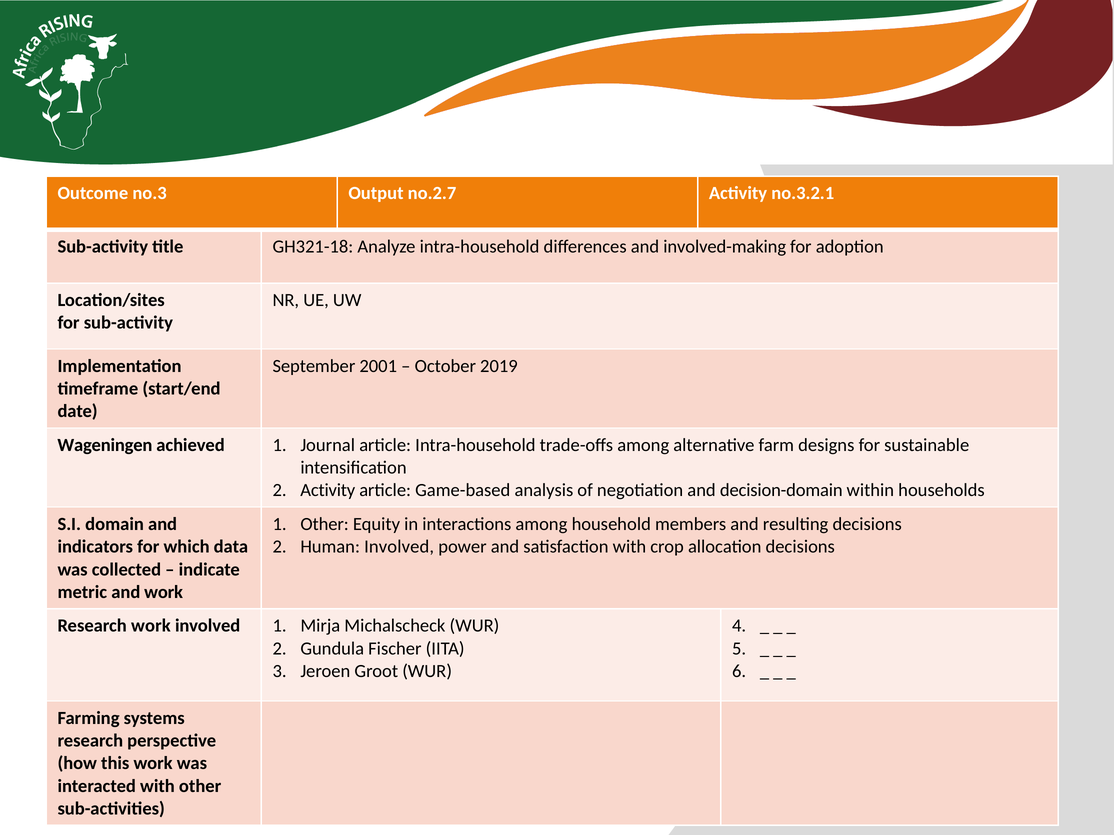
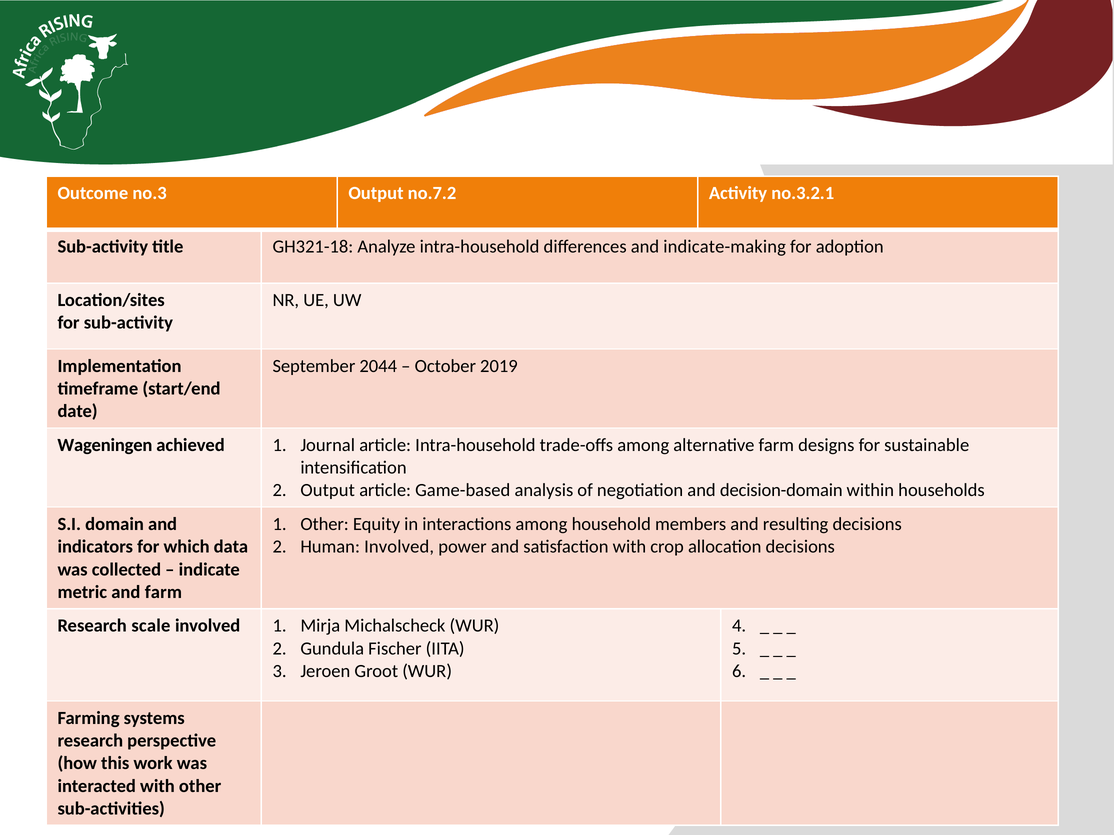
no.2.7: no.2.7 -> no.7.2 (432, 193)
involved-making: involved-making -> indicate-making (725, 247)
2001: 2001 -> 2044 (378, 366)
Activity: Activity -> Output (328, 491)
and work: work -> farm (163, 592)
Research work: work -> scale (151, 626)
